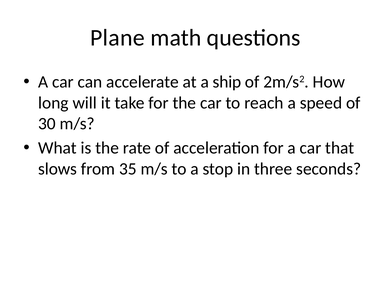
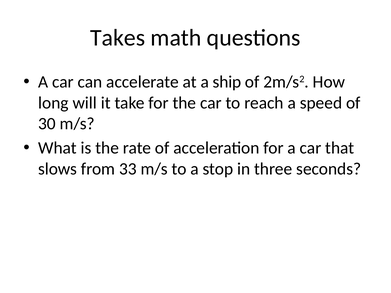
Plane: Plane -> Takes (118, 38)
35: 35 -> 33 (128, 169)
